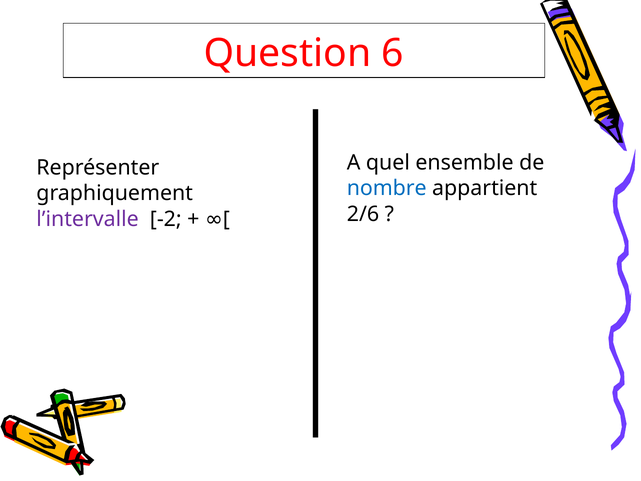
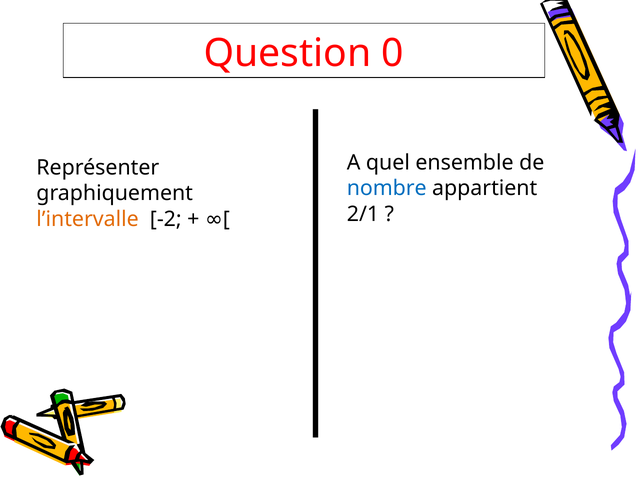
6: 6 -> 0 (393, 53)
2/6: 2/6 -> 2/1 (363, 214)
l’intervalle colour: purple -> orange (88, 219)
